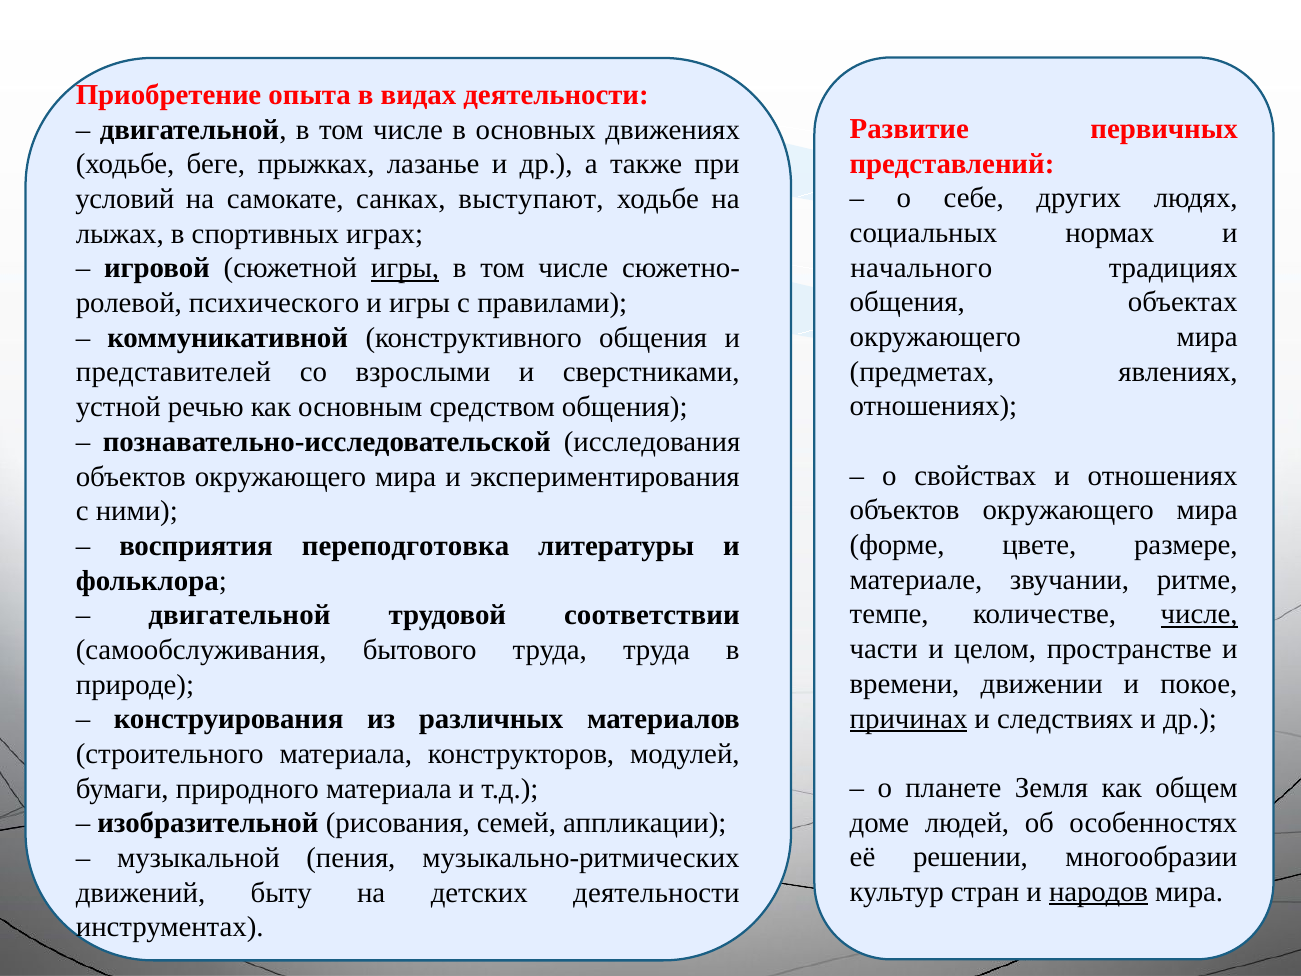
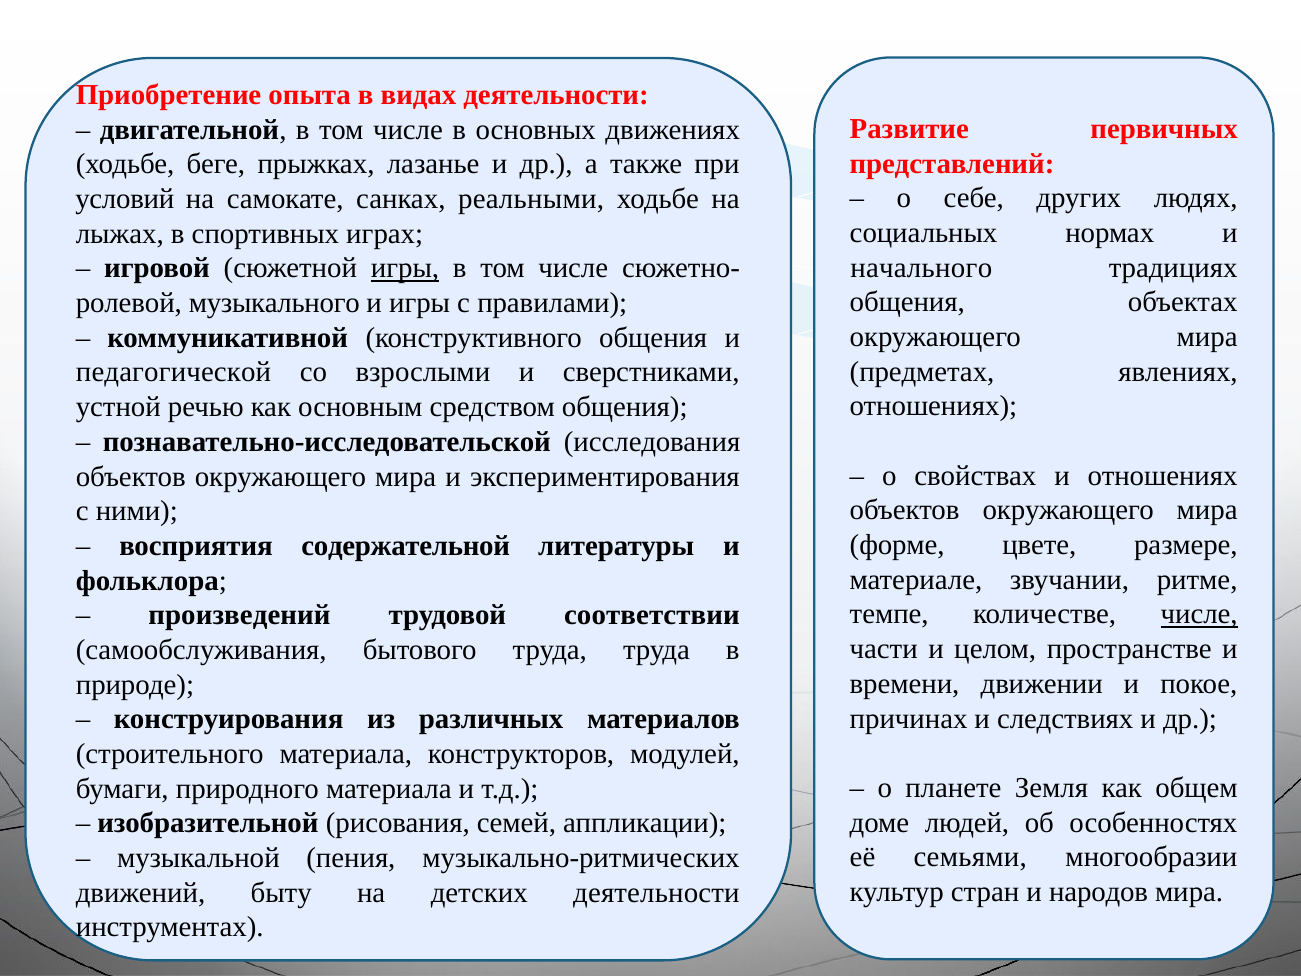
выступают: выступают -> реальными (531, 199)
психического: психического -> музыкального (274, 303)
представителей: представителей -> педагогической (174, 372)
переподготовка: переподготовка -> содержательной (406, 546)
двигательной: двигательной -> произведений (239, 615)
причинах underline: present -> none (909, 718)
решении: решении -> семьями (970, 857)
народов underline: present -> none (1099, 892)
